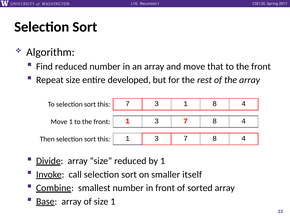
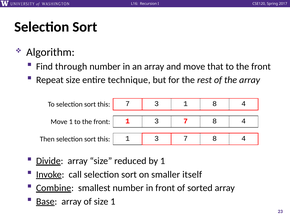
Find reduced: reduced -> through (71, 67)
developed: developed -> technique (129, 80)
